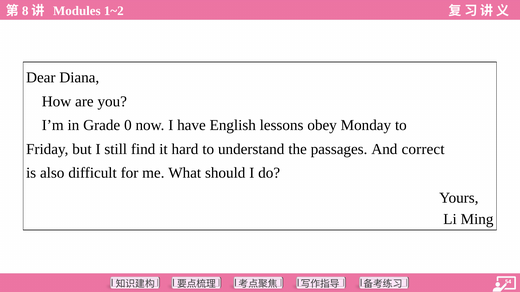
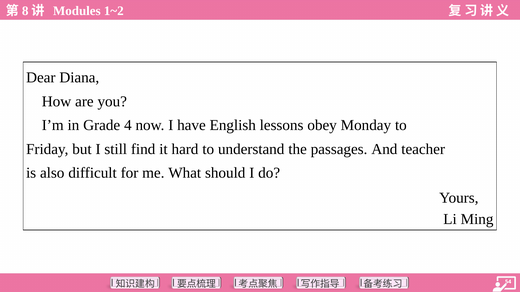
0: 0 -> 4 (128, 125)
correct: correct -> teacher (423, 149)
